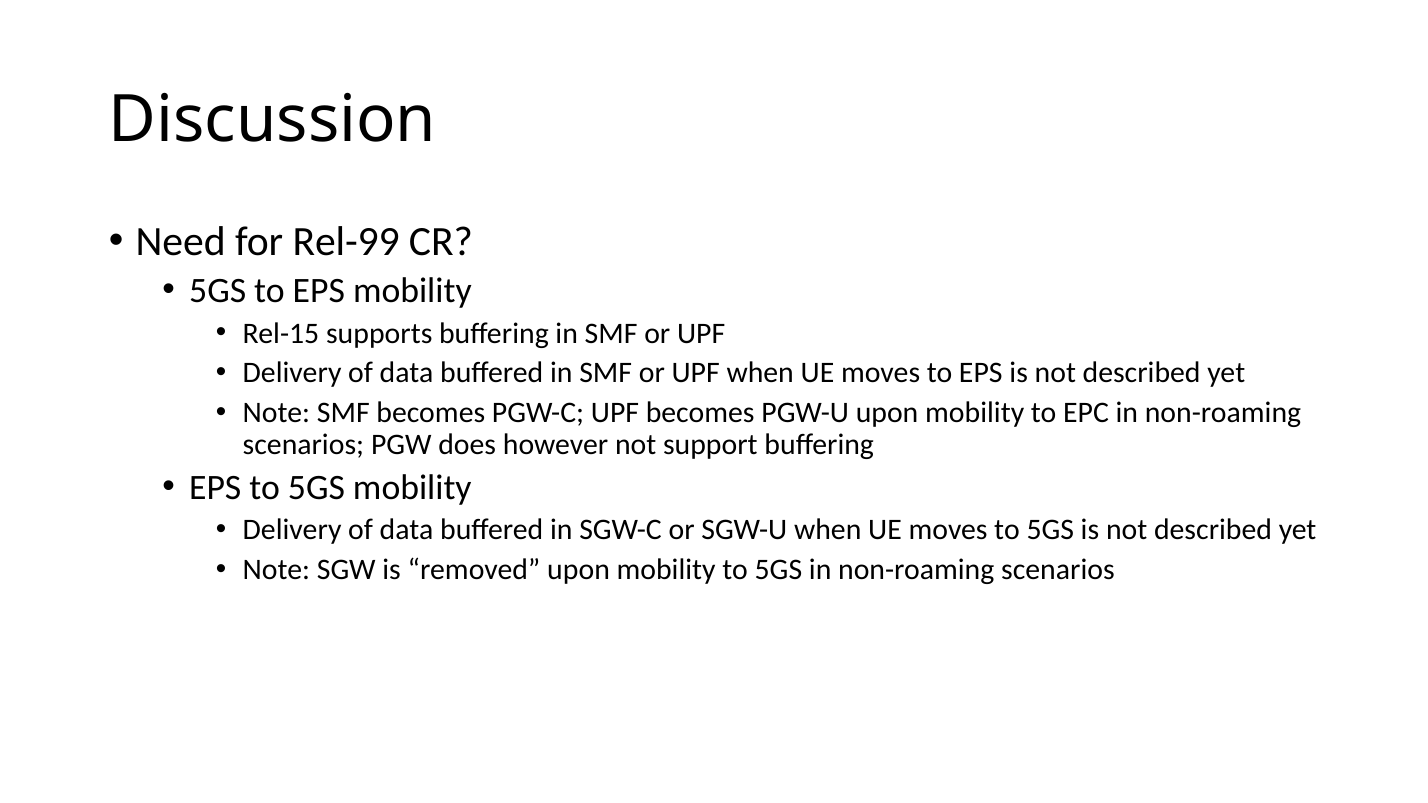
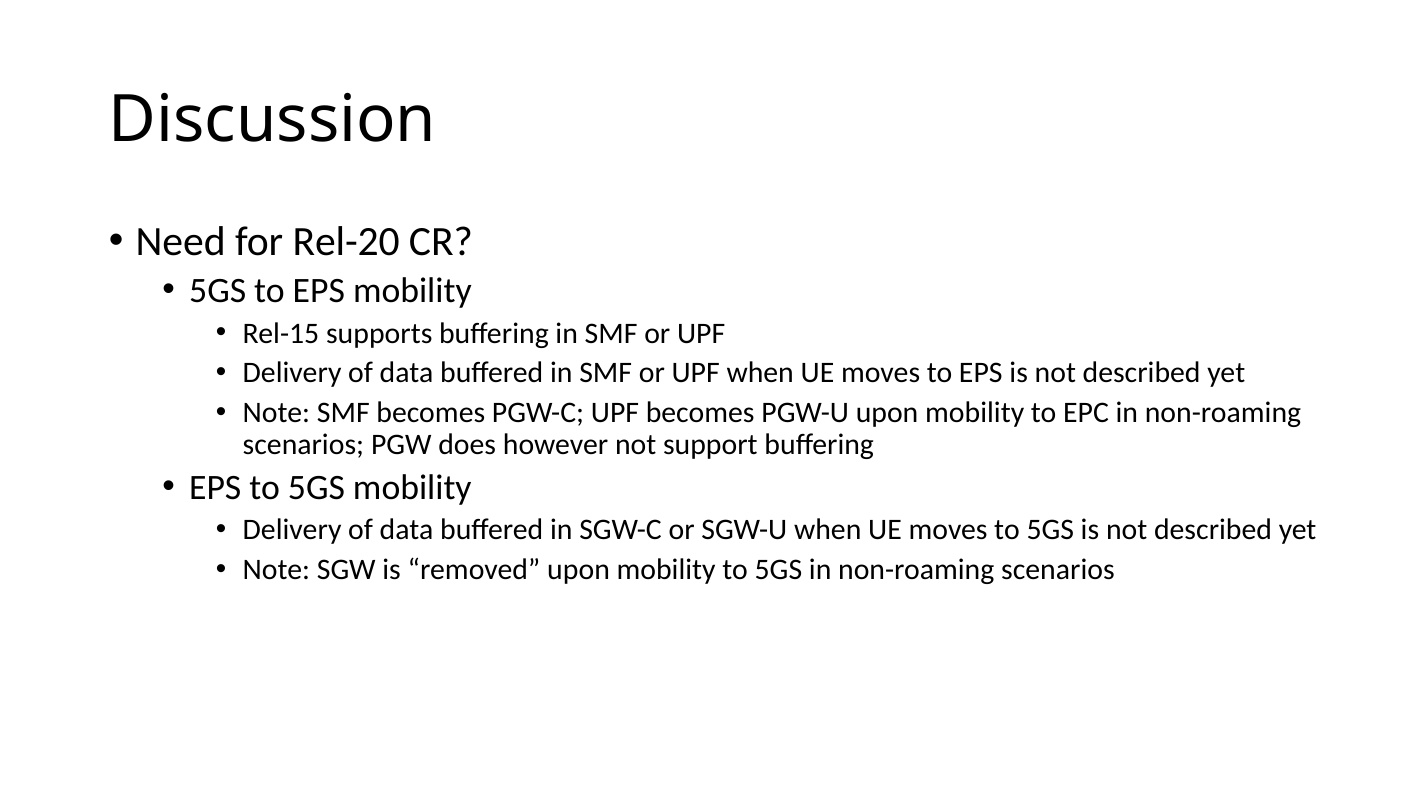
Rel-99: Rel-99 -> Rel-20 (346, 241)
